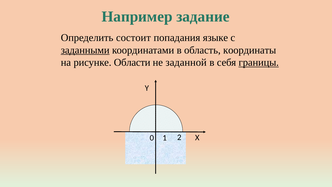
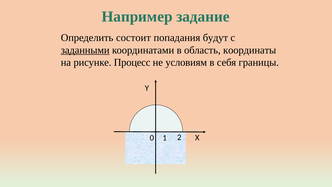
языке: языке -> будут (215, 38)
Области: Области -> Процесс (132, 62)
заданной: заданной -> условиям (186, 62)
границы underline: present -> none (259, 62)
